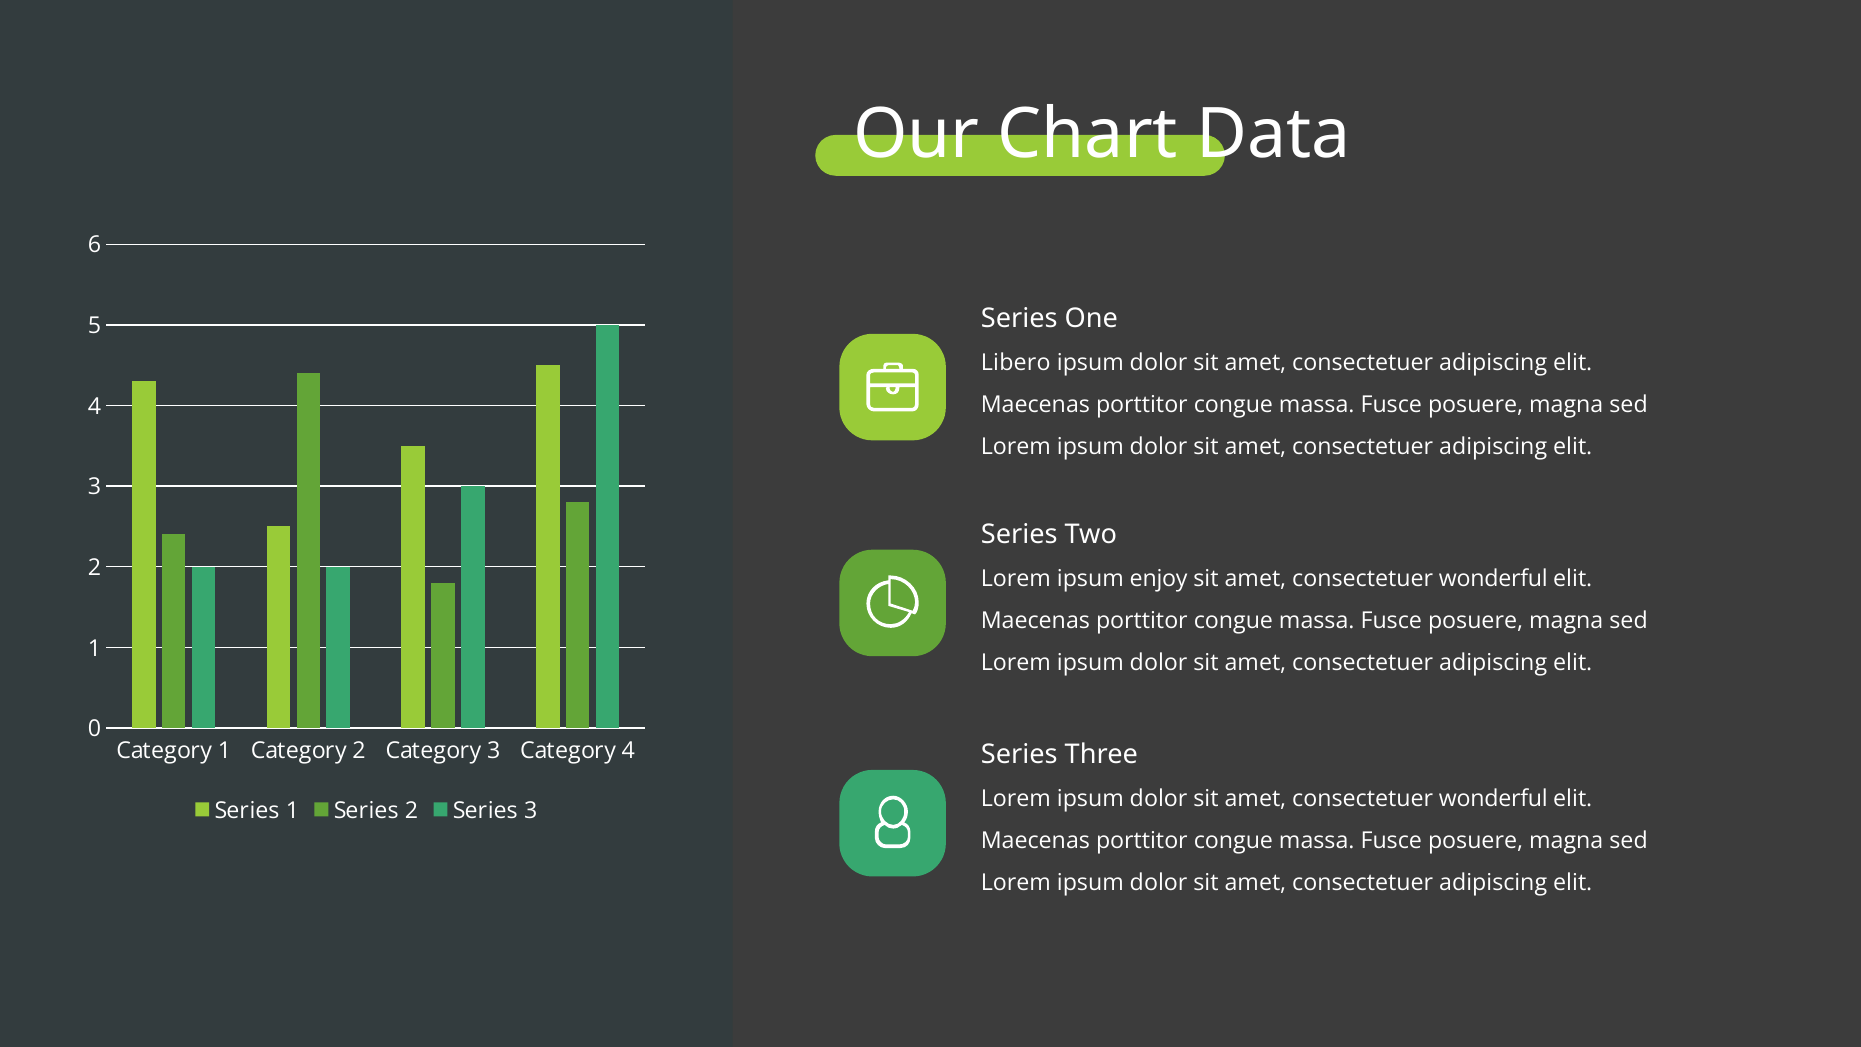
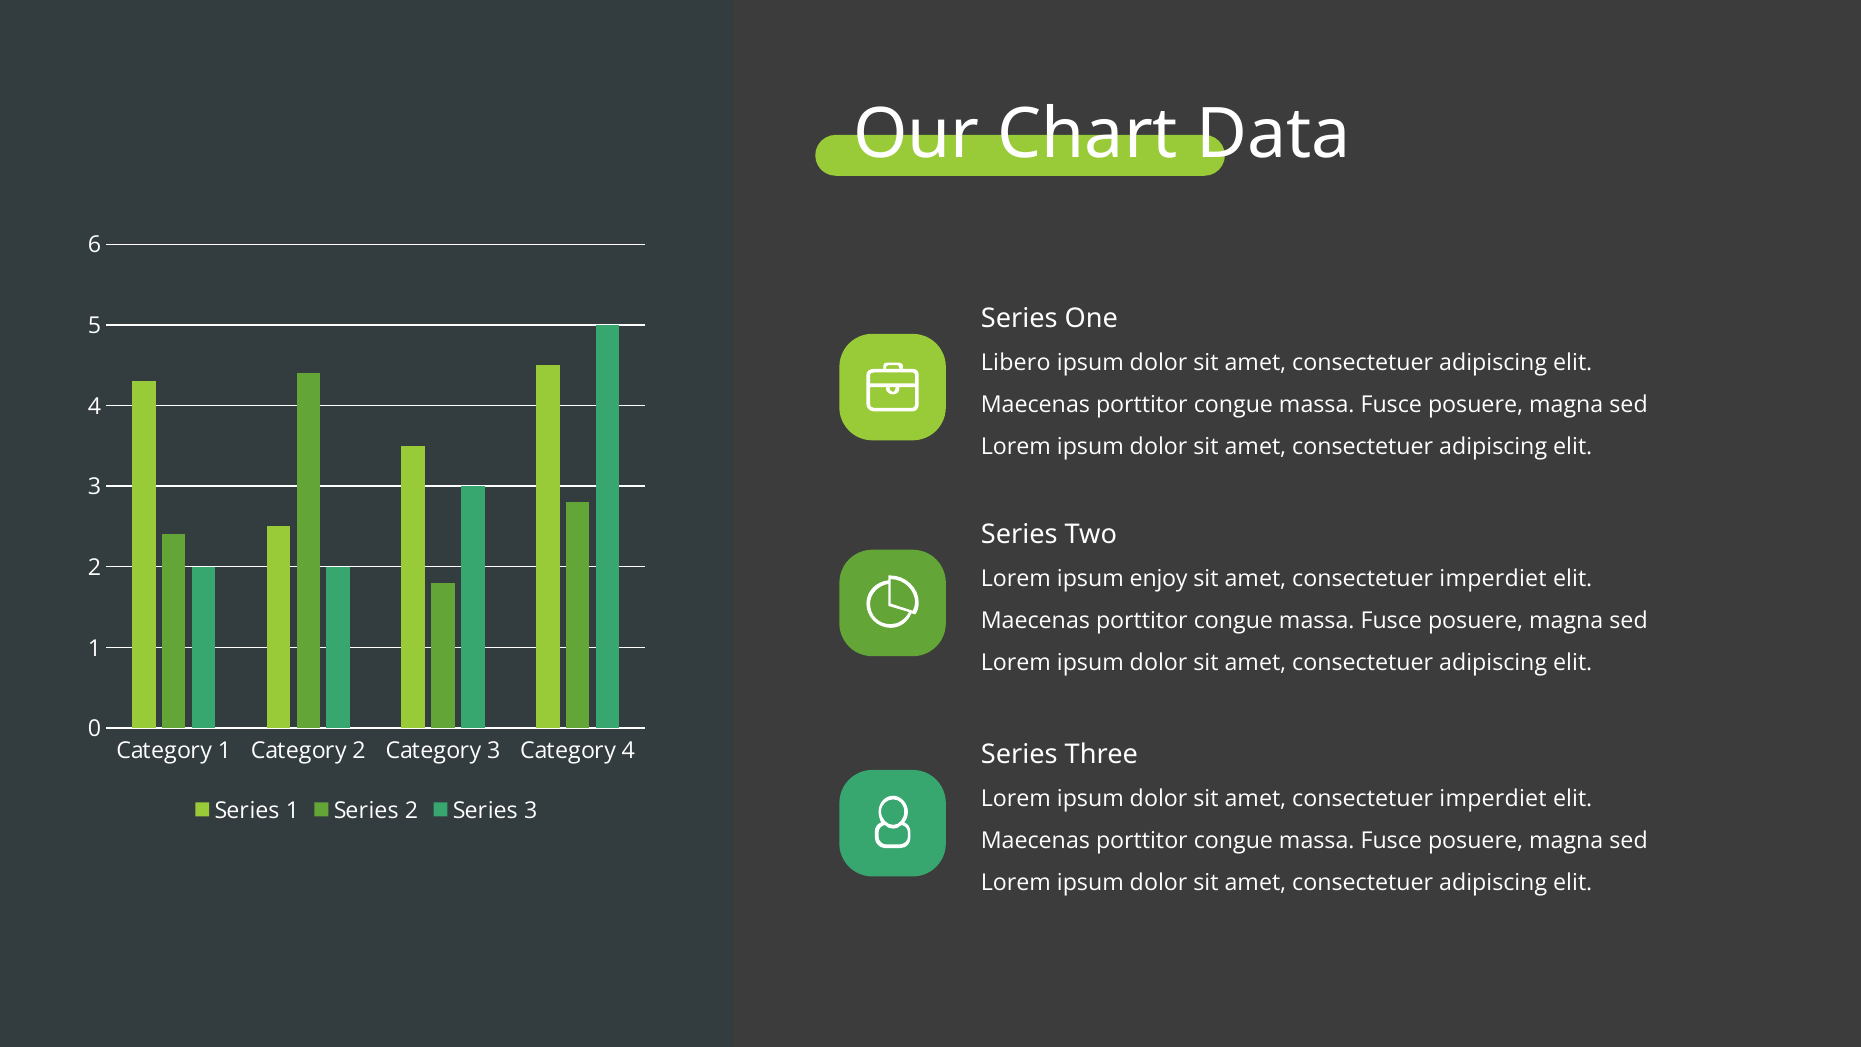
wonderful: wonderful -> imperdiet (1493, 579)
wonderful: wonderful -> imperdiet (1493, 799)
